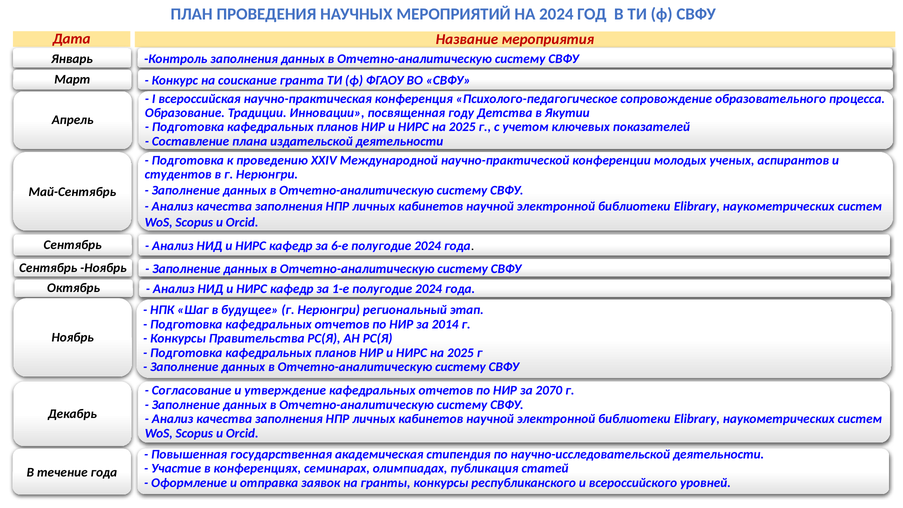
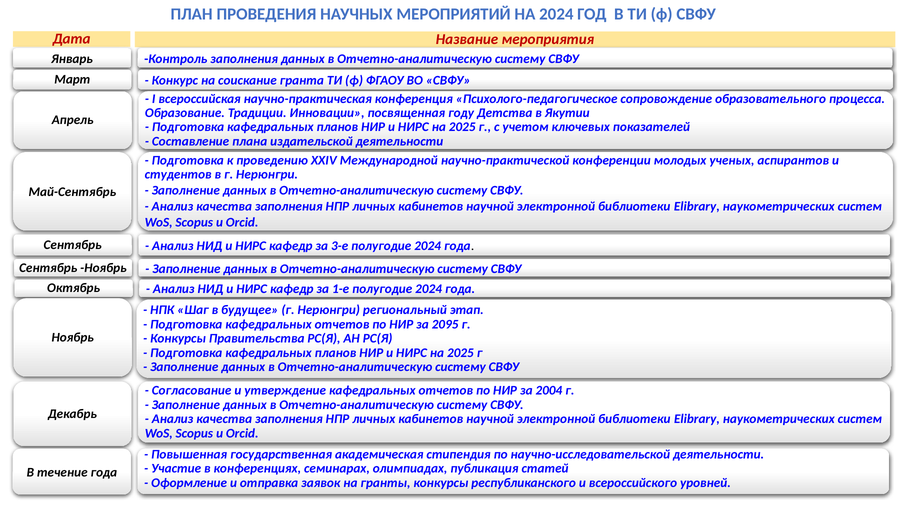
6-е: 6-е -> 3-е (340, 246)
2014: 2014 -> 2095 (445, 324)
2070: 2070 -> 2004 (549, 391)
